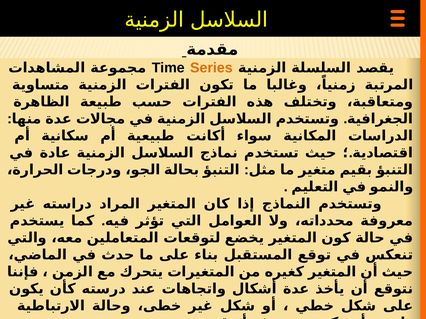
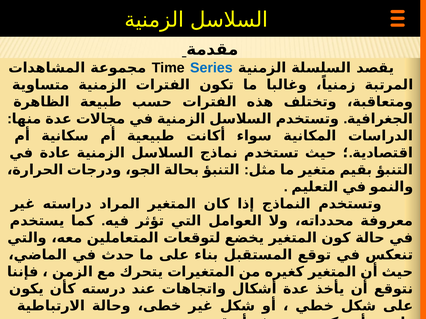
Series colour: orange -> blue (211, 68)
